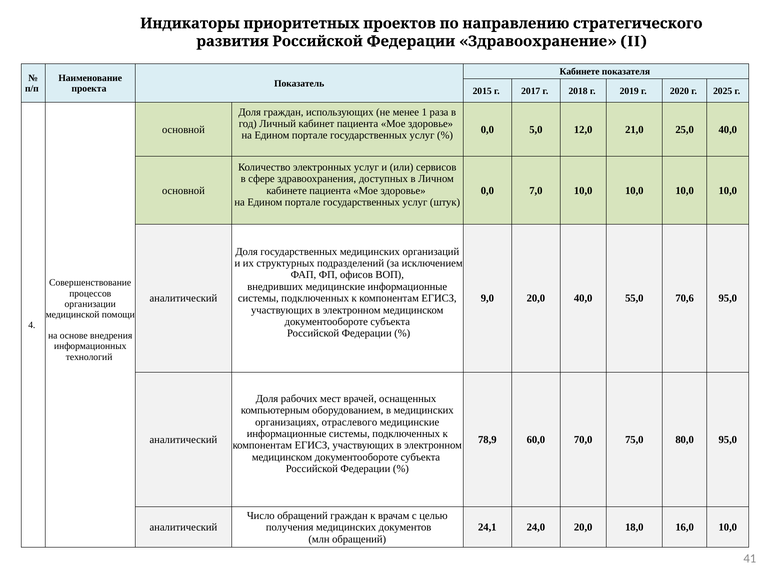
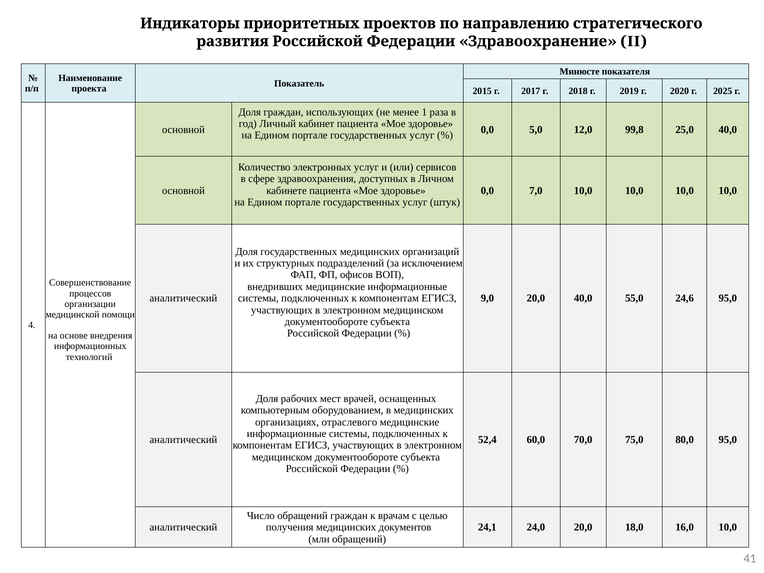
Кабинете: Кабинете -> Минюсте (580, 72)
21,0: 21,0 -> 99,8 (634, 130)
70,6: 70,6 -> 24,6 (685, 298)
78,9: 78,9 -> 52,4 (487, 440)
